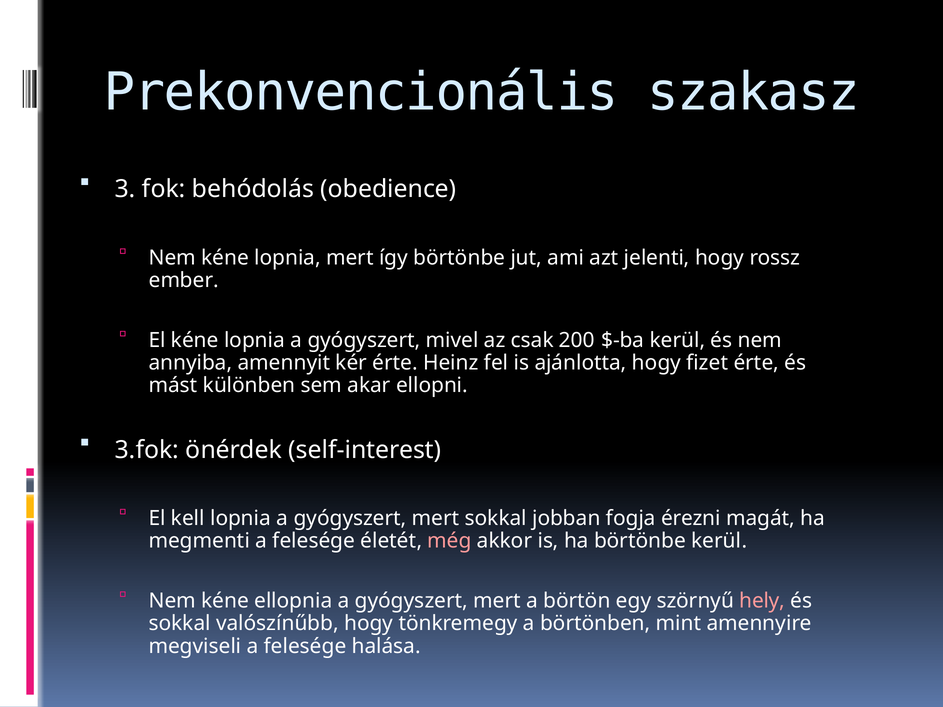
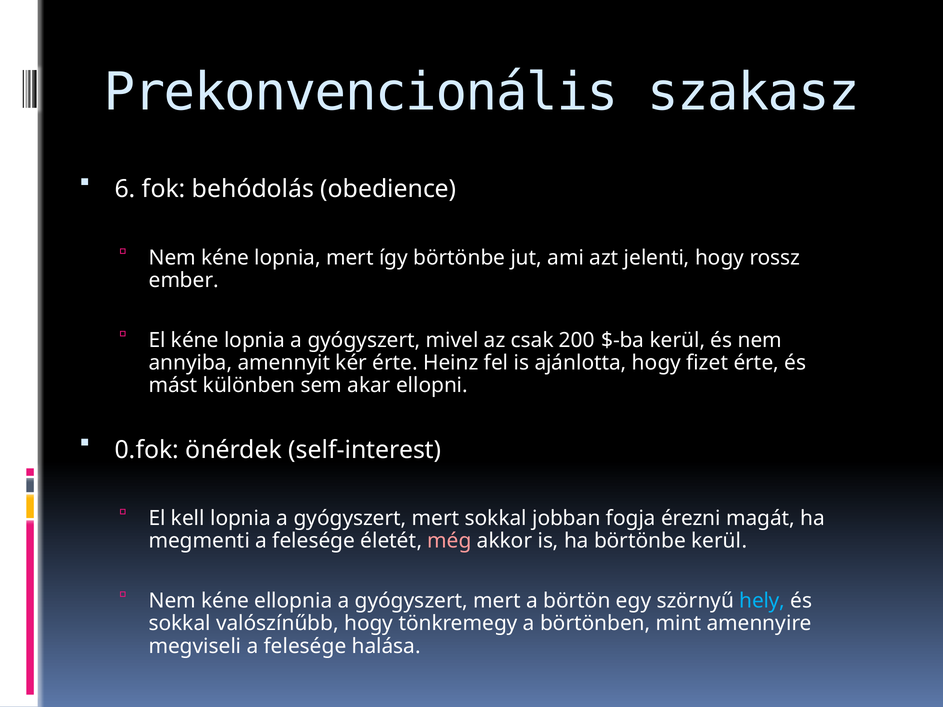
3: 3 -> 6 (125, 189)
3.fok: 3.fok -> 0.fok (147, 450)
hely colour: pink -> light blue (762, 601)
